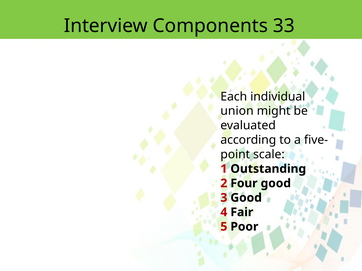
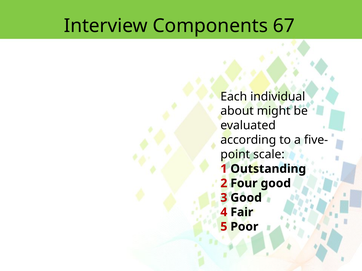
33: 33 -> 67 (284, 26)
union: union -> about (237, 111)
